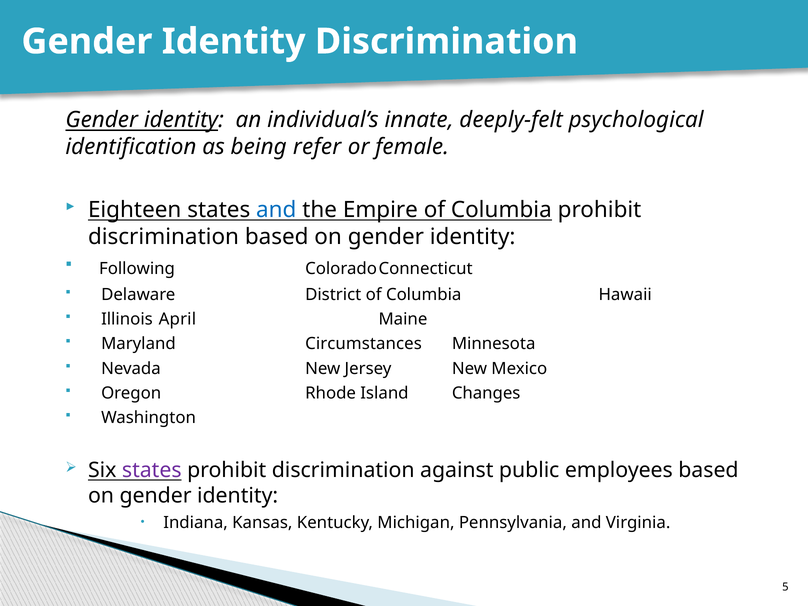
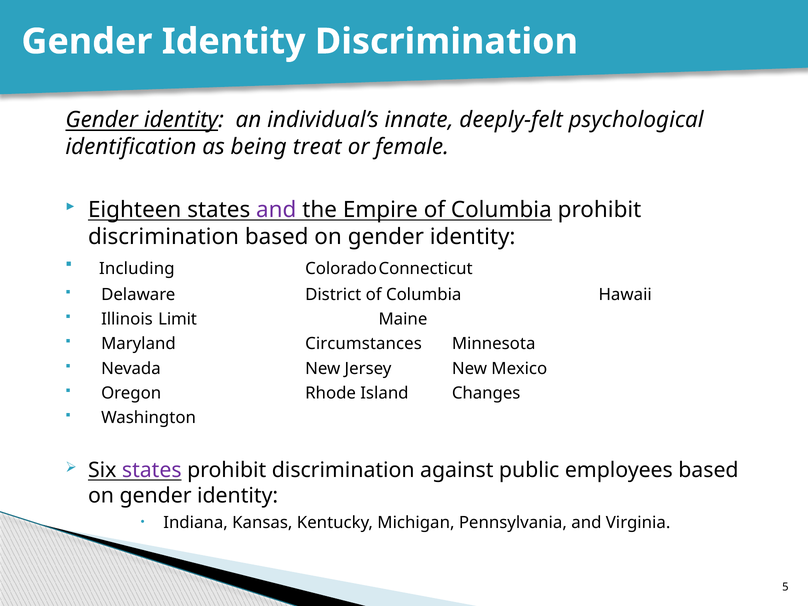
refer: refer -> treat (317, 147)
and colour: blue -> purple (276, 210)
Following: Following -> Including (137, 269)
April: April -> Limit (178, 319)
